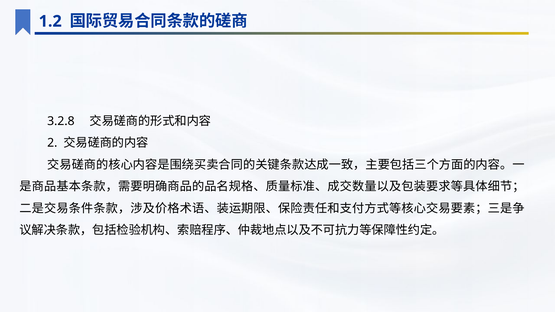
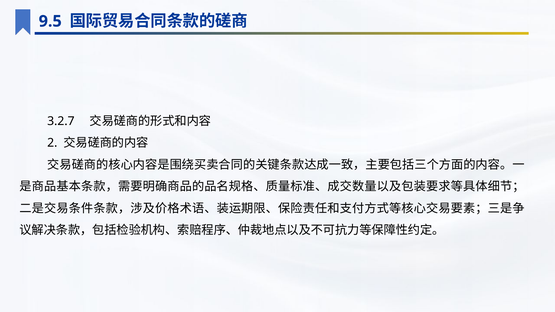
1.2: 1.2 -> 9.5 (50, 21)
3.2.8: 3.2.8 -> 3.2.7 (61, 121)
